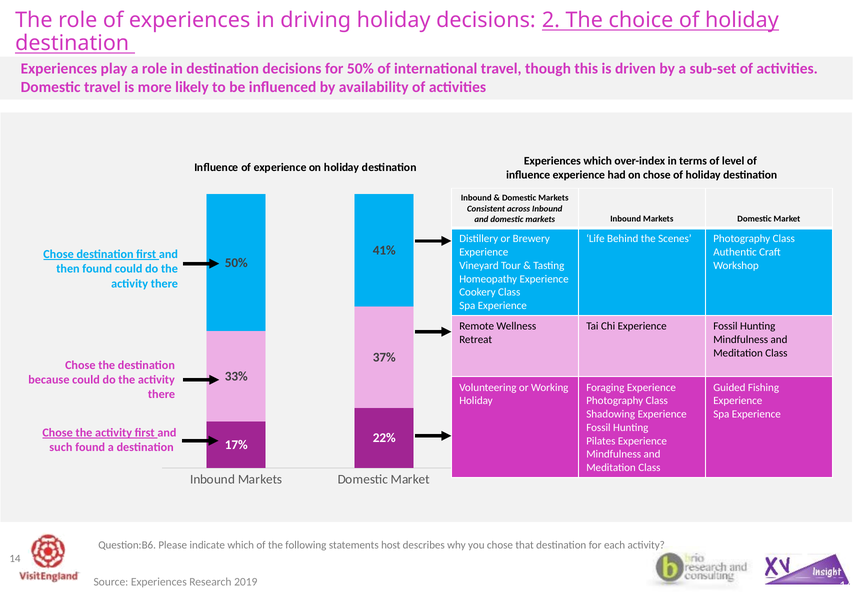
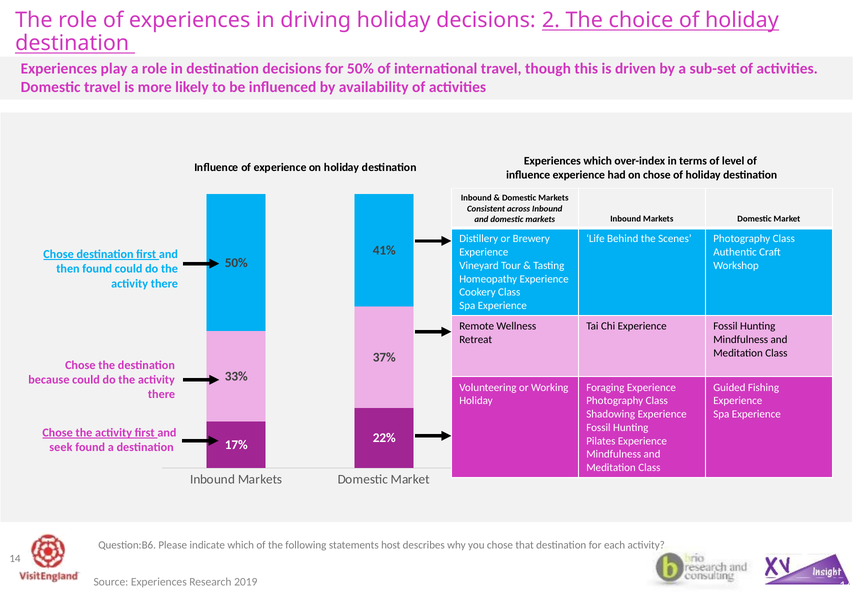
such: such -> seek (61, 447)
